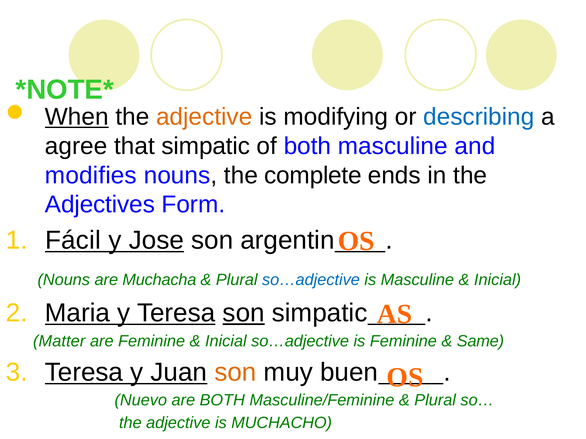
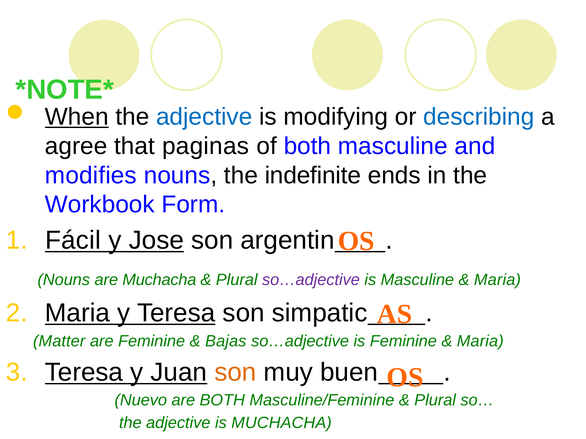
adjective colour: orange -> blue (204, 117)
that simpatic: simpatic -> paginas (206, 146)
complete: complete -> indefinite (313, 176)
Adjectives: Adjectives -> Workbook (100, 205)
so…adjective colour: blue -> purple (311, 280)
Inicial: Inicial -> Maria (497, 280)
son underline: present -> none (244, 313)
Inicial: Inicial -> Bajas (226, 341)
Same: Same -> Maria (480, 341)
is MUCHACHO: MUCHACHO -> MUCHACHA (282, 423)
